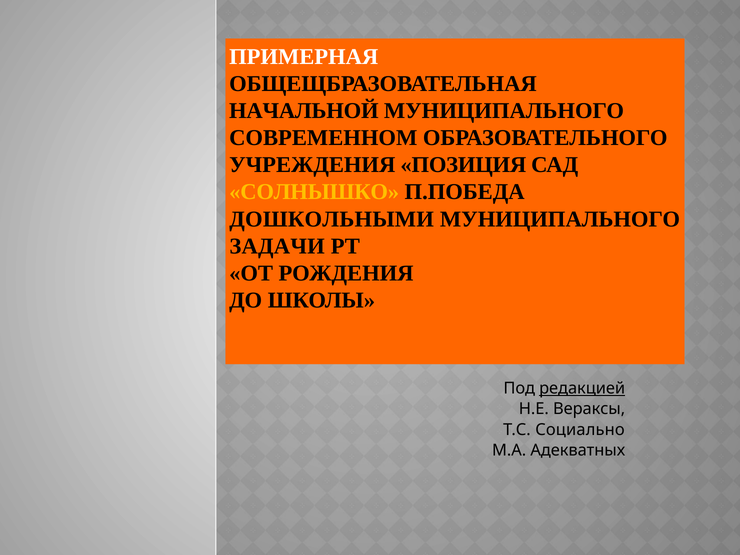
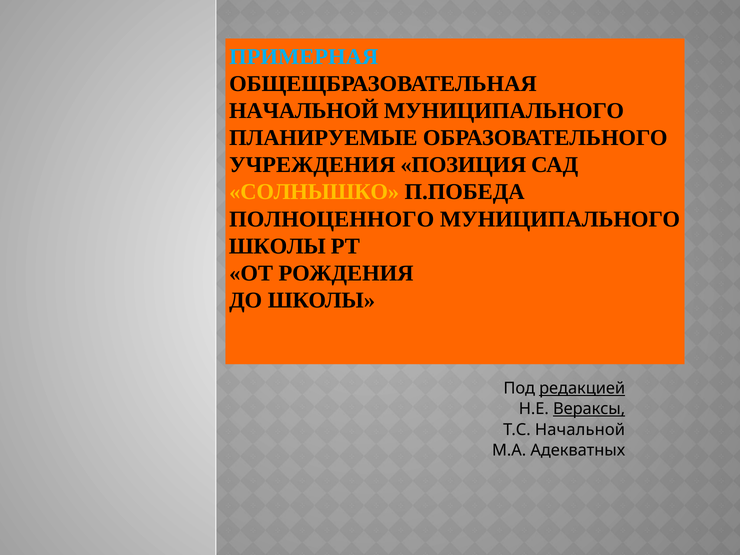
ПРИМЕРНАЯ colour: white -> light blue (304, 57)
СОВРЕМЕННОМ: СОВРЕМЕННОМ -> ПЛАНИРУЕМЫЕ (323, 138)
ДОШКОЛЬНЫМИ: ДОШКОЛЬНЫМИ -> ПОЛНОЦЕННОГО (332, 219)
ЗАДАЧИ: ЗАДАЧИ -> ШКОЛЫ (277, 246)
Вераксы underline: none -> present (589, 409)
Т.С Социально: Социально -> Начальной (580, 430)
